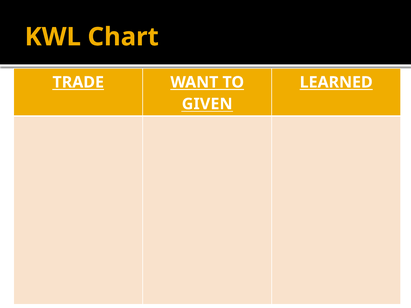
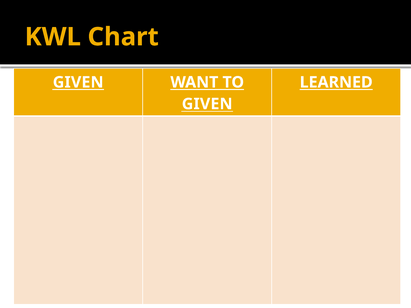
TRADE: TRADE -> GIVEN (78, 82)
